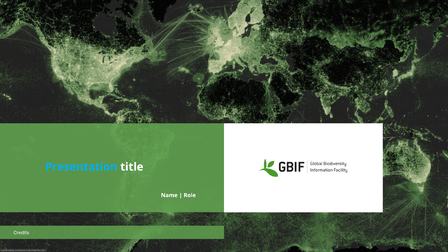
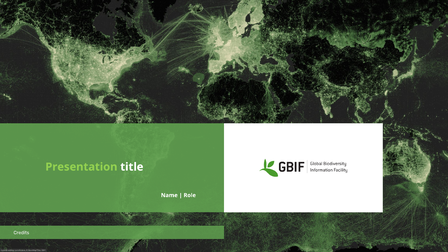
Presentation colour: light blue -> light green (81, 167)
